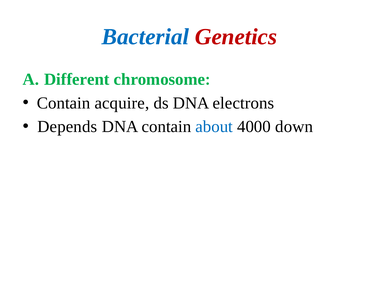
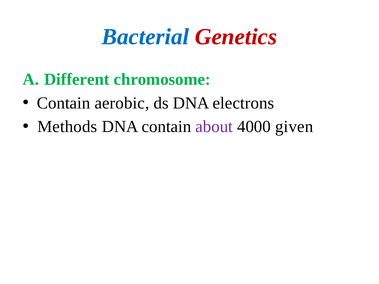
acquire: acquire -> aerobic (122, 103)
Depends: Depends -> Methods (67, 127)
about colour: blue -> purple (214, 127)
down: down -> given (294, 127)
